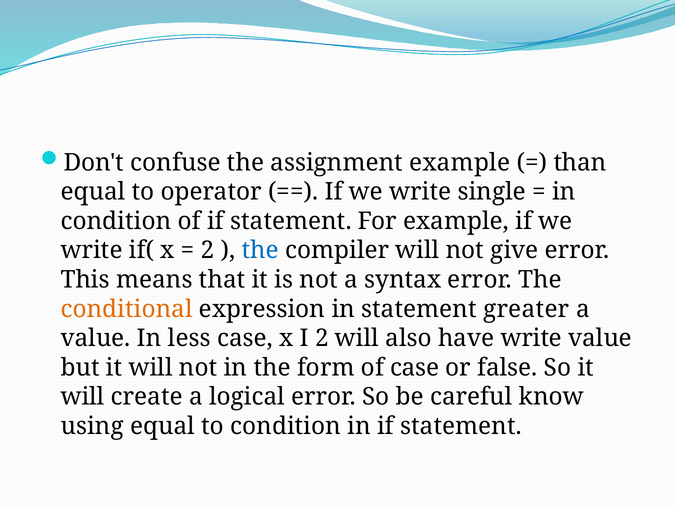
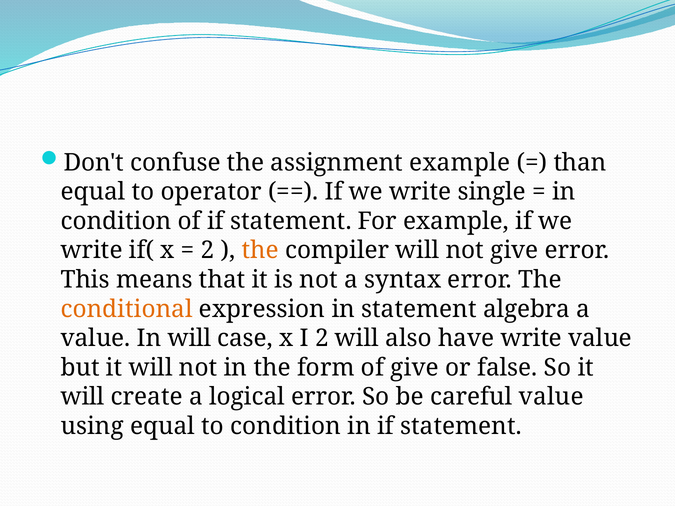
the colour: blue -> orange (260, 251)
greater: greater -> algebra (526, 309)
In less: less -> will (189, 338)
of case: case -> give (415, 368)
careful know: know -> value (551, 397)
